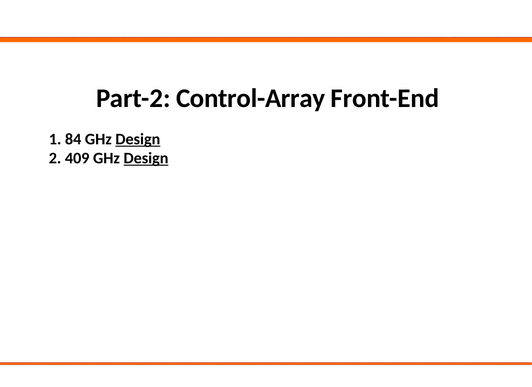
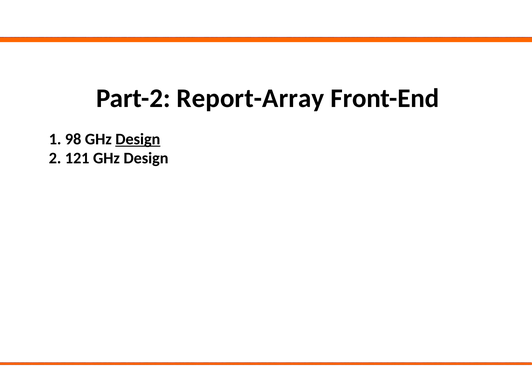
Control-Array: Control-Array -> Report-Array (250, 98)
84: 84 -> 98 (73, 139)
409: 409 -> 121 (77, 158)
Design underline: present -> none (146, 158)
